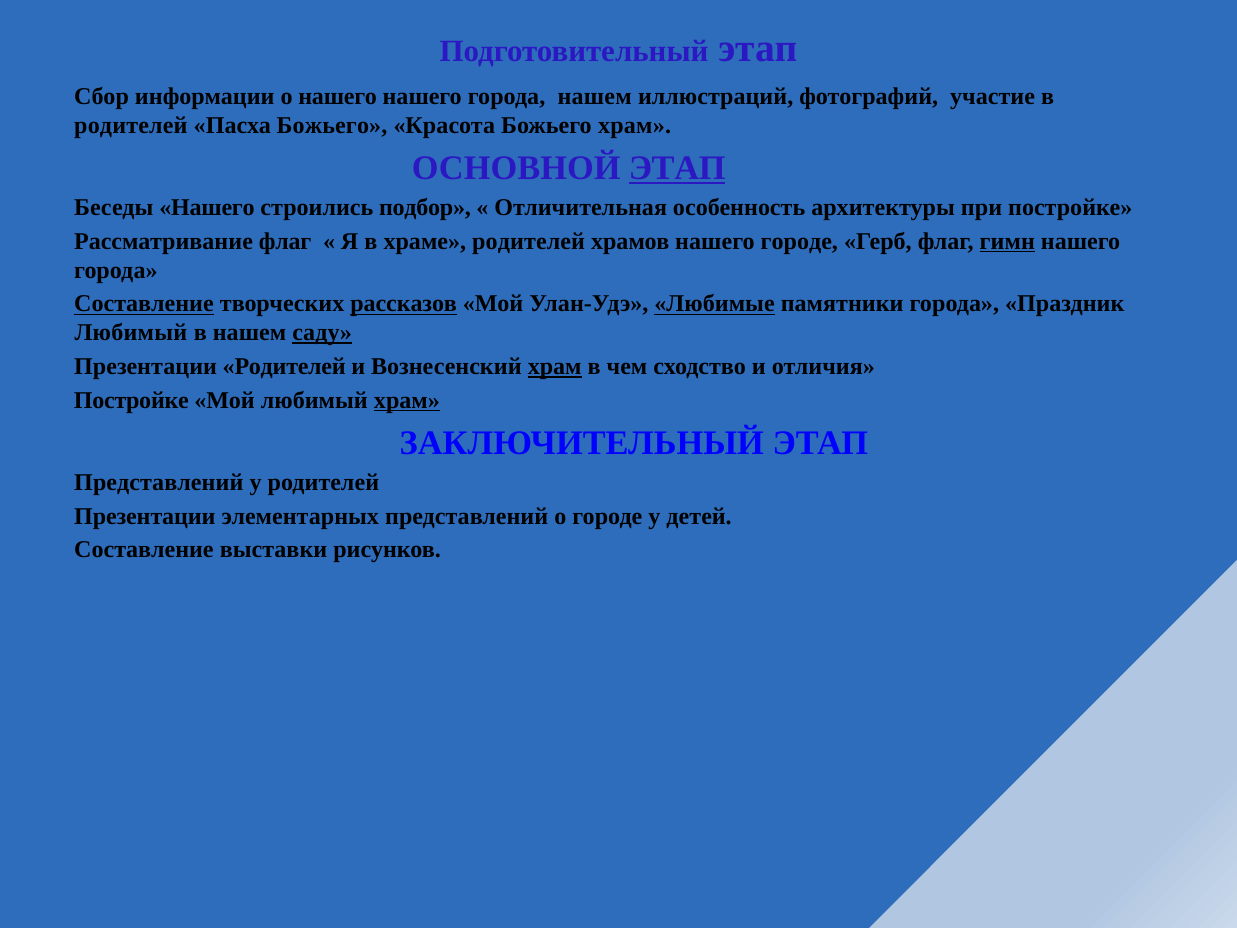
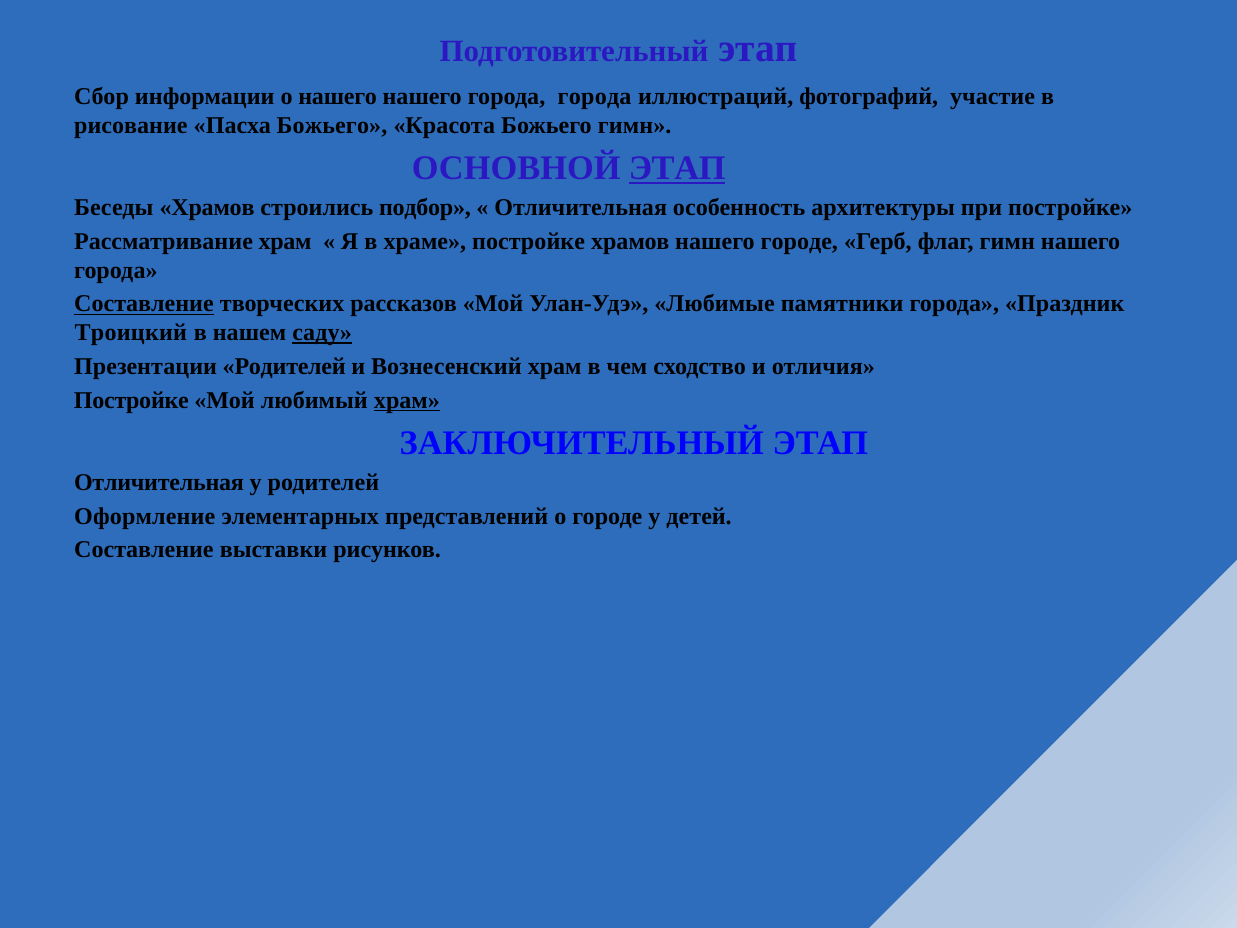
города нашем: нашем -> города (595, 97)
родителей: родителей -> рисование (131, 126)
Божьего храм: храм -> гимн (635, 126)
Беседы Нашего: Нашего -> Храмов (207, 207)
Рассматривание флаг: флаг -> храм (285, 241)
храме родителей: родителей -> постройке (529, 241)
гимн underline: present -> none (1007, 241)
рассказов underline: present -> none (404, 304)
Любимые underline: present -> none (715, 304)
Любимый: Любимый -> Троицкий (131, 333)
храм underline: present -> none (555, 367)
Представлений: Представлений -> Отличительная (159, 482)
Презентации: Презентации -> Оформление (145, 516)
